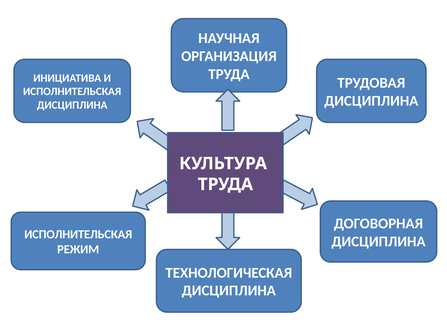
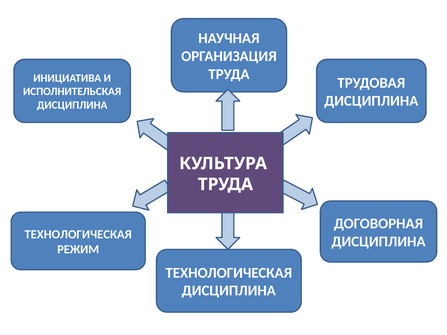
ИСПОЛНИТЕЛЬСКАЯ: ИСПОЛНИТЕЛЬСКАЯ -> ТЕХНОЛОГИЧЕСКАЯ (78, 235)
